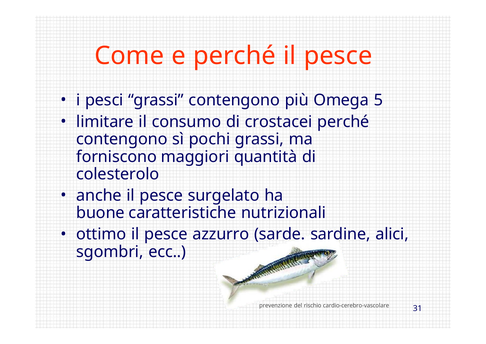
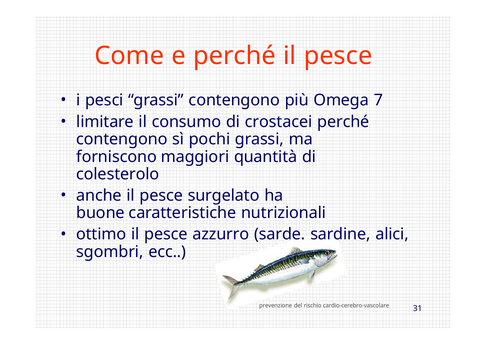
5: 5 -> 7 (378, 100)
